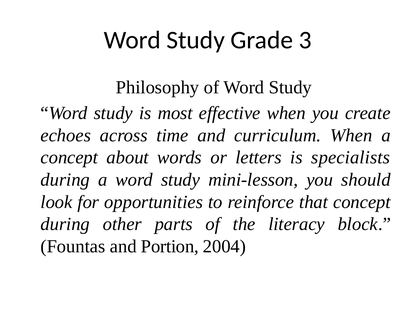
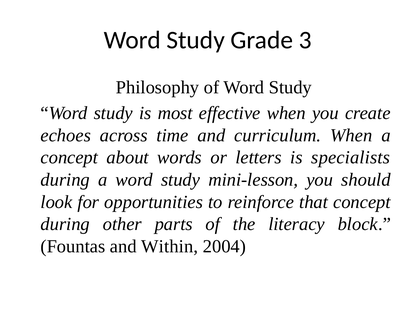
Portion: Portion -> Within (170, 246)
